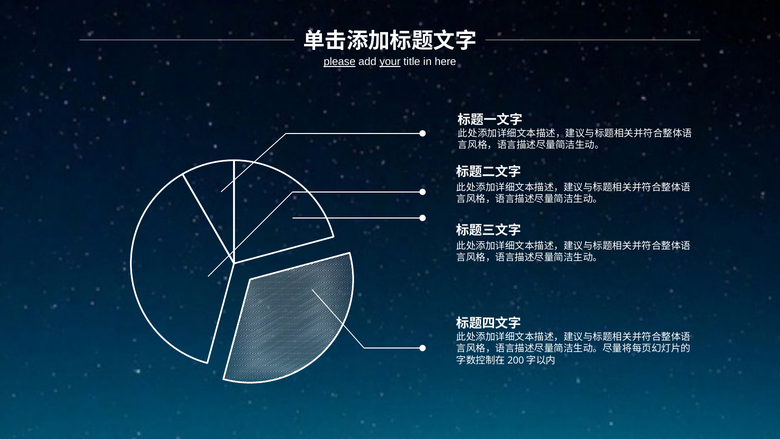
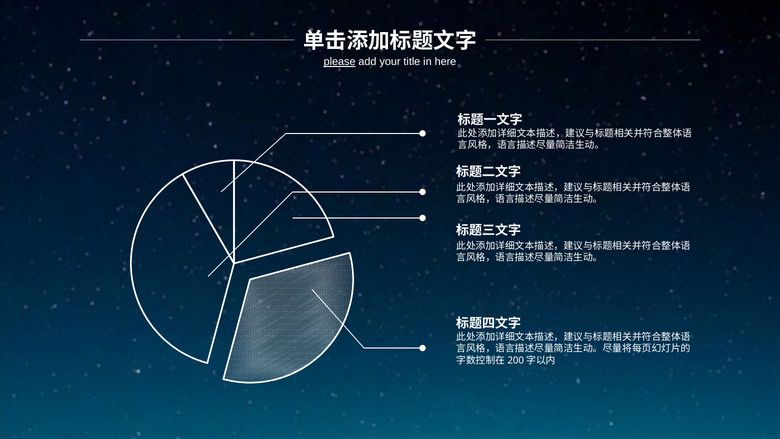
your underline: present -> none (390, 62)
